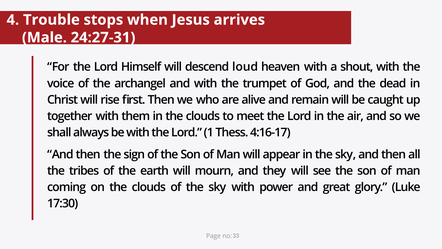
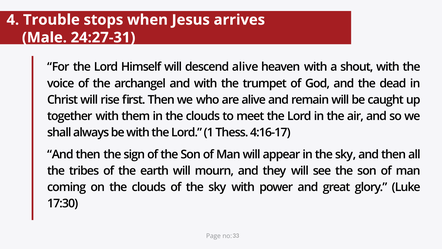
descend loud: loud -> alive (245, 67)
